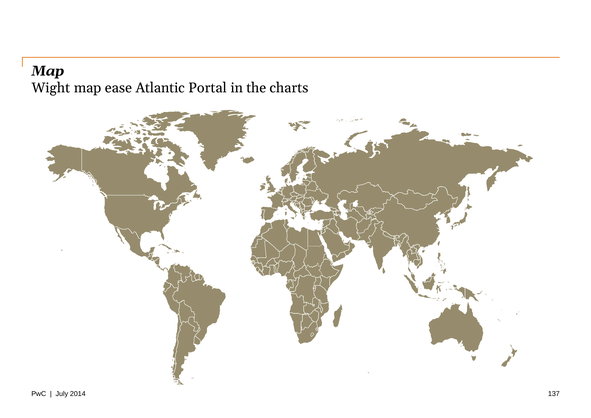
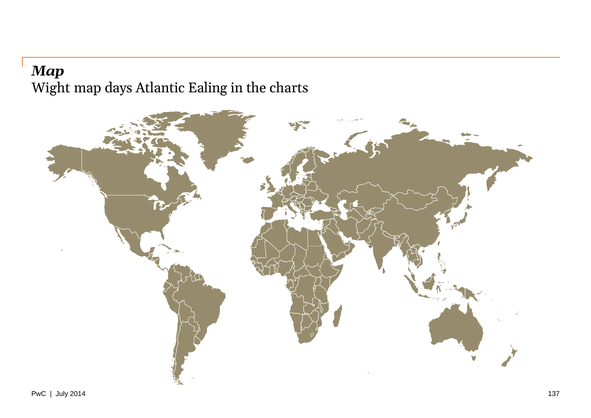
ease: ease -> days (119, 88)
Portal: Portal -> Ealing (208, 88)
